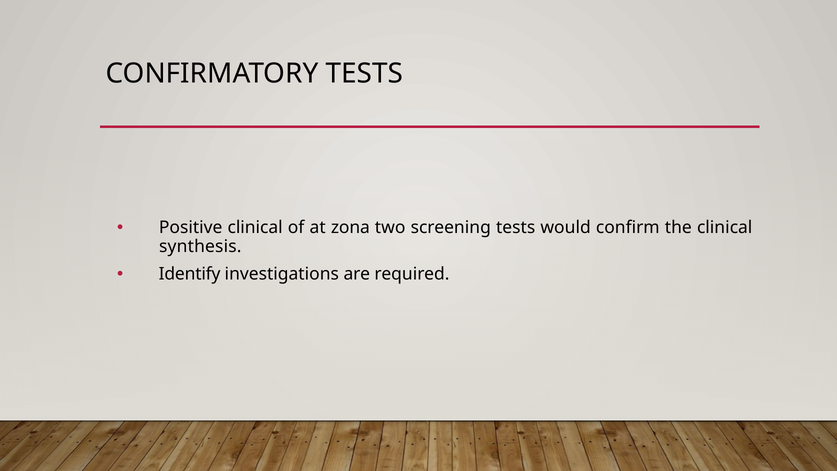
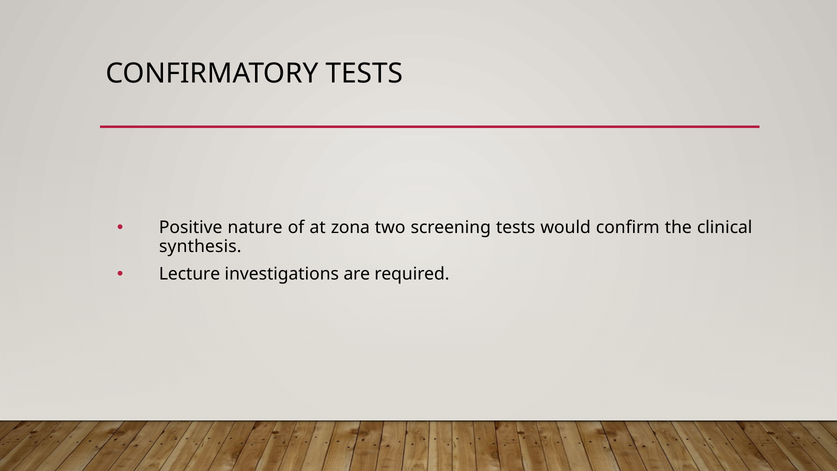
Positive clinical: clinical -> nature (255, 228)
Identify: Identify -> Lecture (190, 274)
